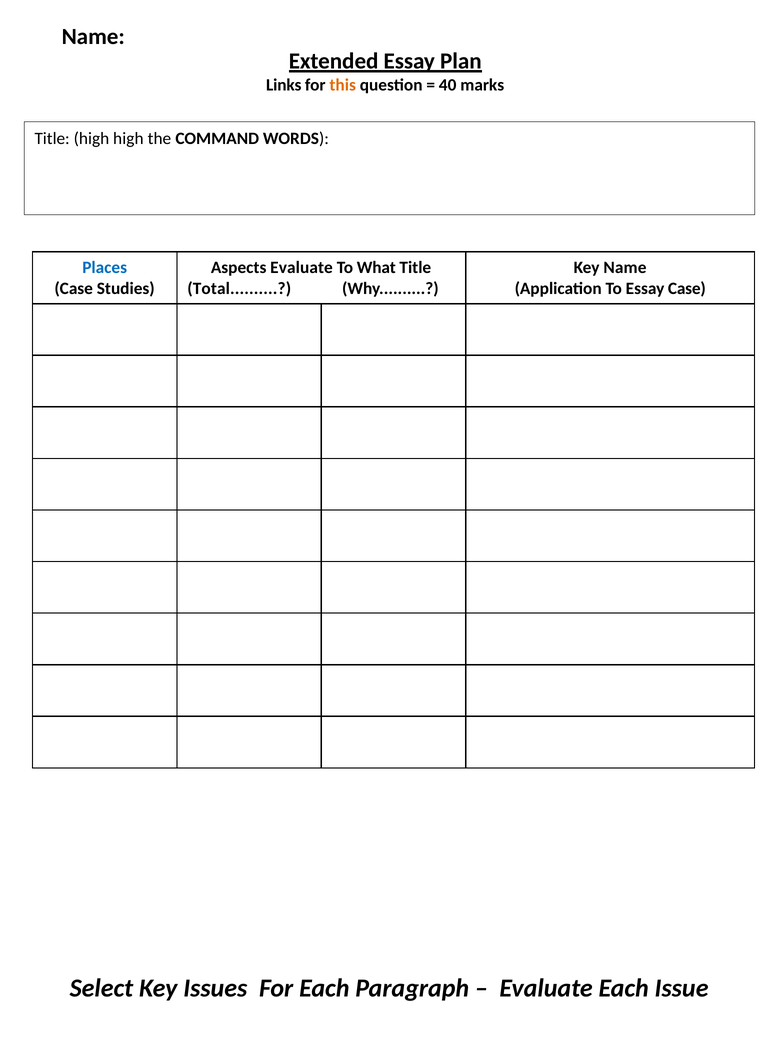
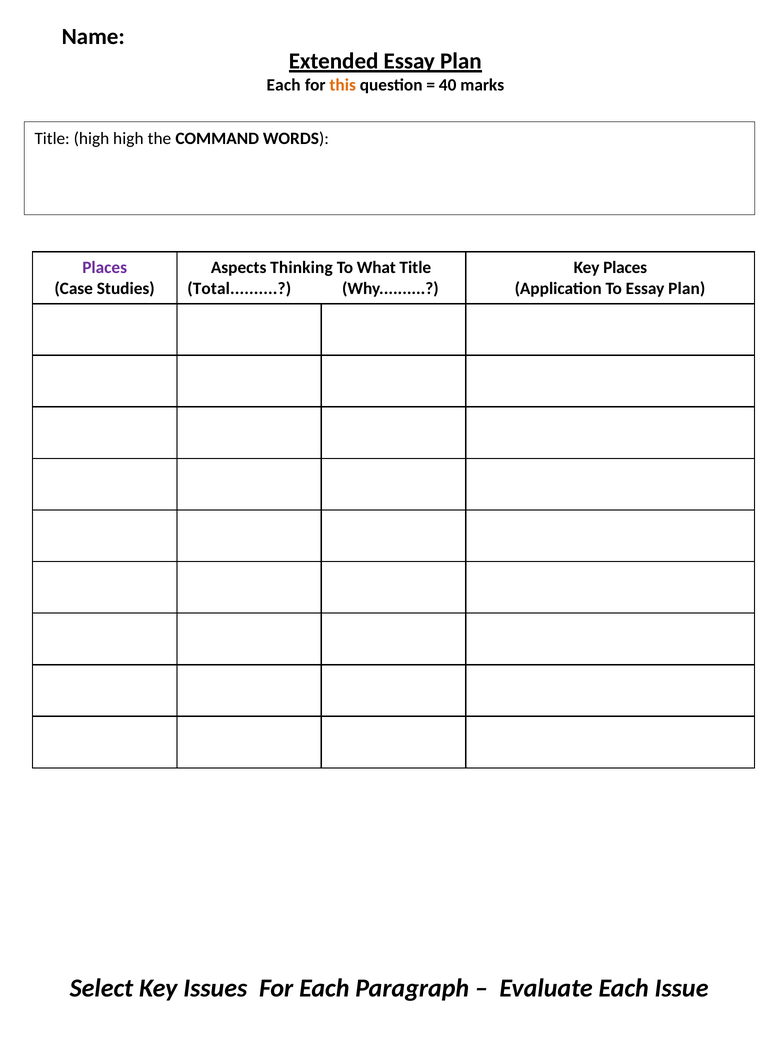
Links: Links -> Each (284, 85)
Places colour: blue -> purple (105, 267)
Aspects Evaluate: Evaluate -> Thinking (301, 267)
Key Name: Name -> Places (625, 267)
To Essay Case: Case -> Plan (687, 289)
